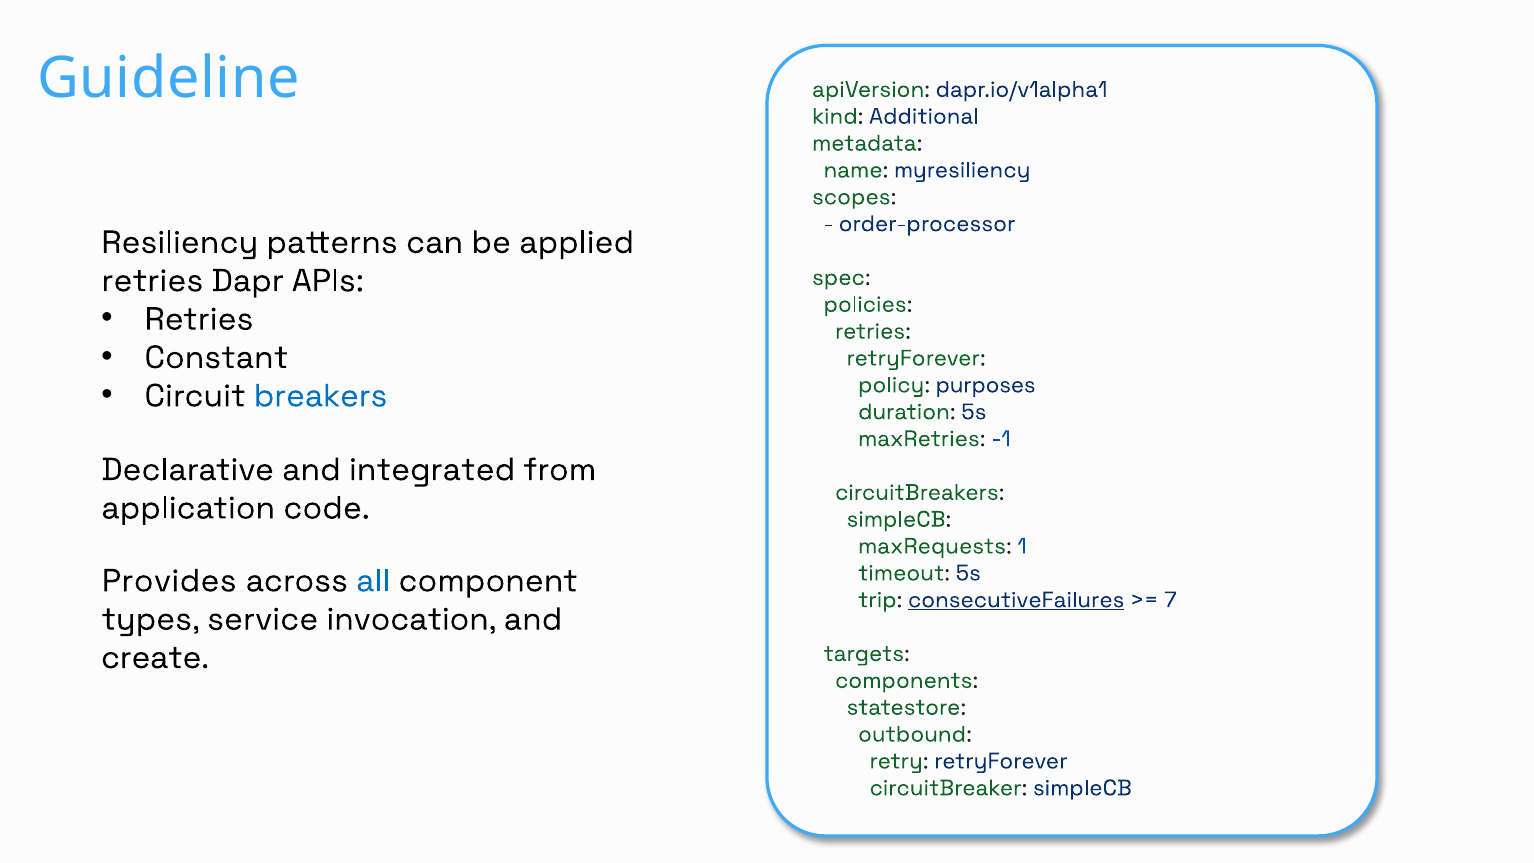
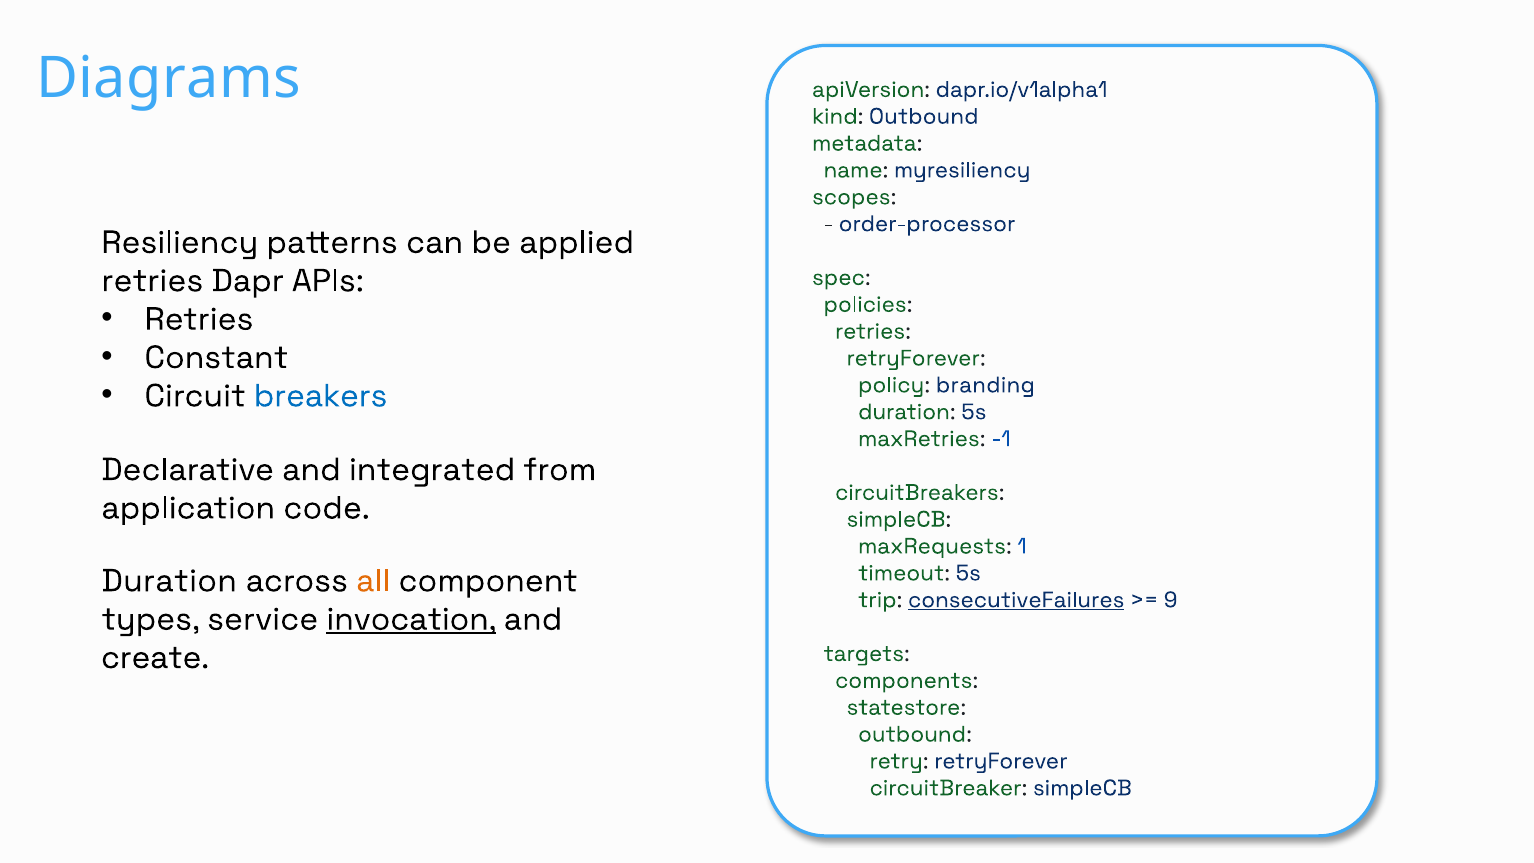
Guideline: Guideline -> Diagrams (169, 79)
kind Additional: Additional -> Outbound (924, 116)
purposes: purposes -> branding (985, 385)
Provides: Provides -> Duration (169, 581)
all colour: blue -> orange (373, 581)
7: 7 -> 9 (1171, 600)
invocation underline: none -> present (412, 619)
